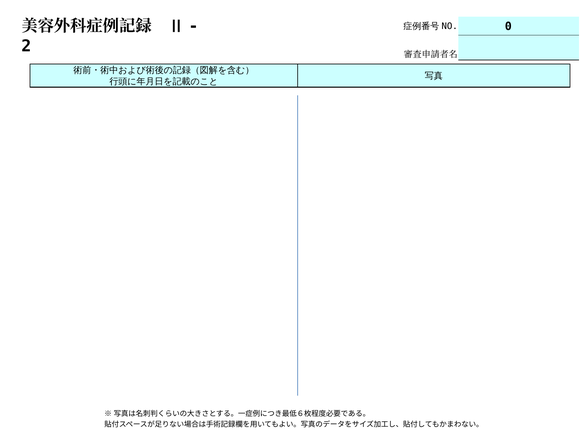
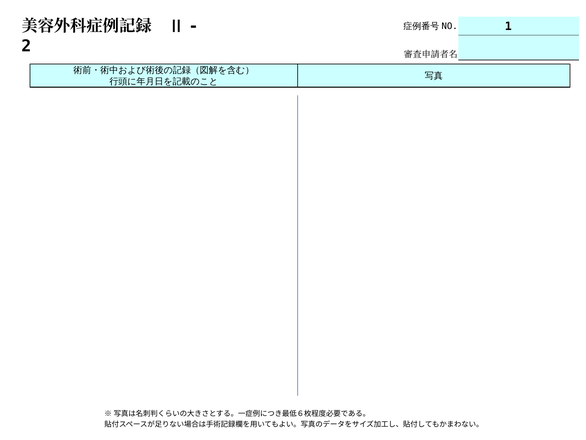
0: 0 -> 1 (508, 26)
